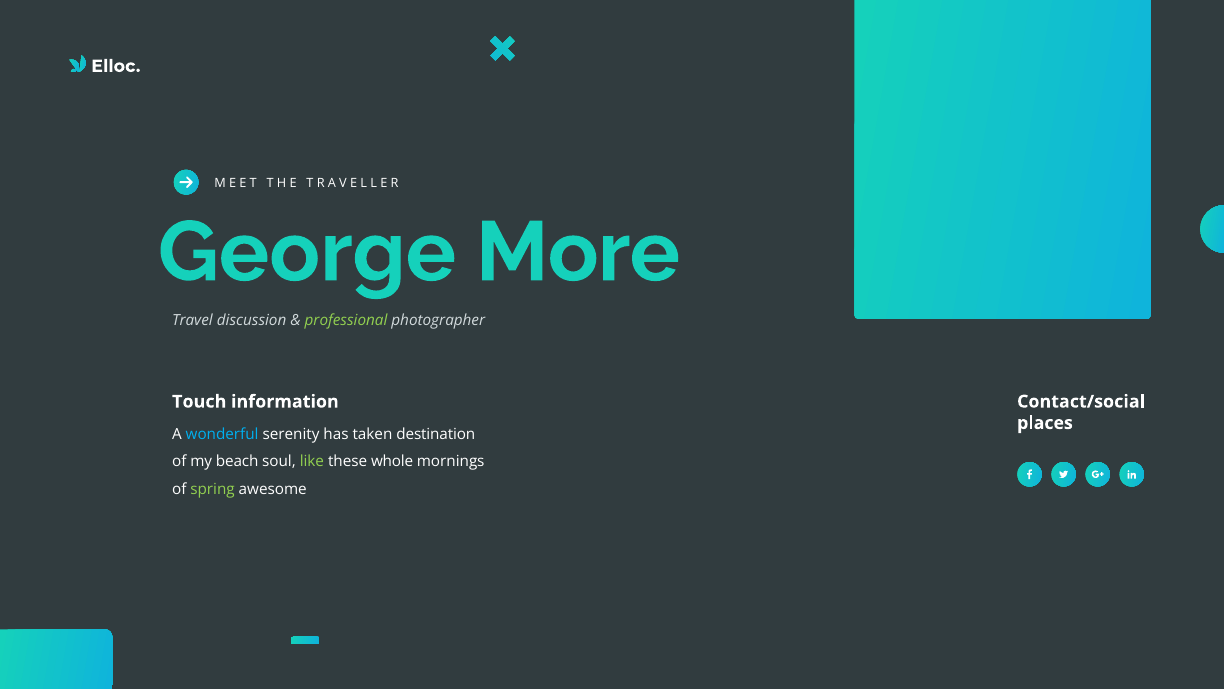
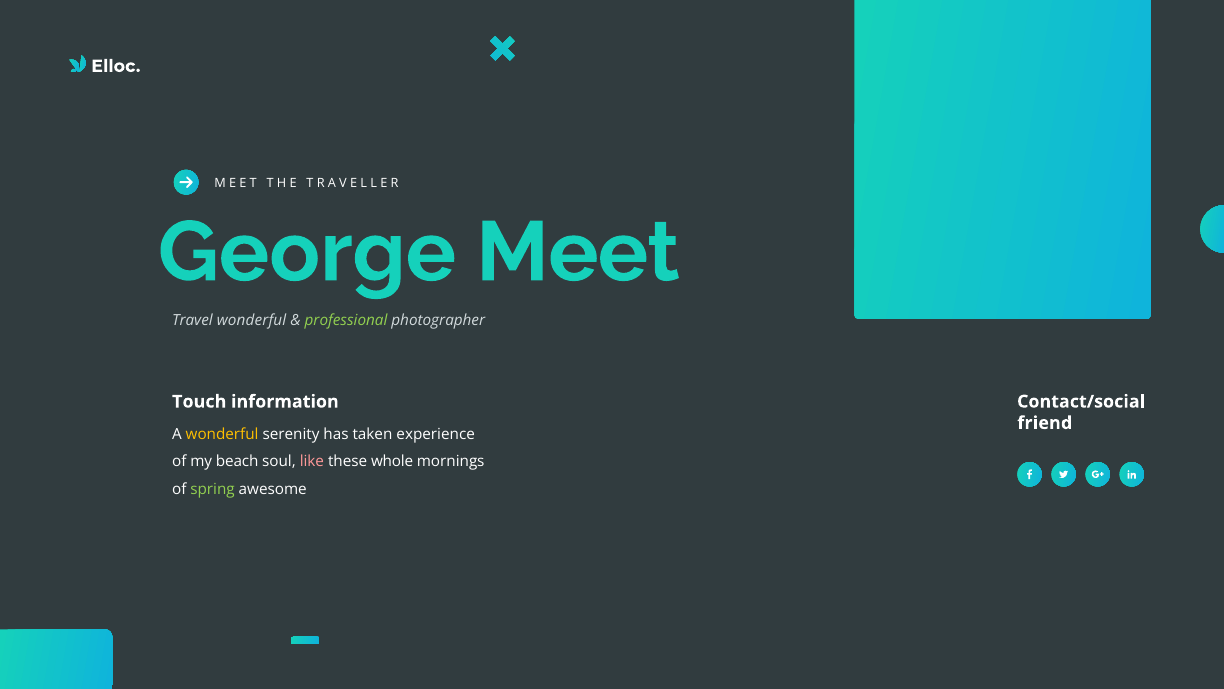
More: More -> Meet (578, 252)
Travel discussion: discussion -> wonderful (252, 320)
places: places -> friend (1045, 423)
wonderful colour: light blue -> yellow (222, 434)
destination: destination -> experience (436, 434)
like colour: light green -> pink (312, 462)
